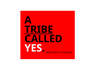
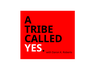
TRIBE underline: present -> none (39, 29)
